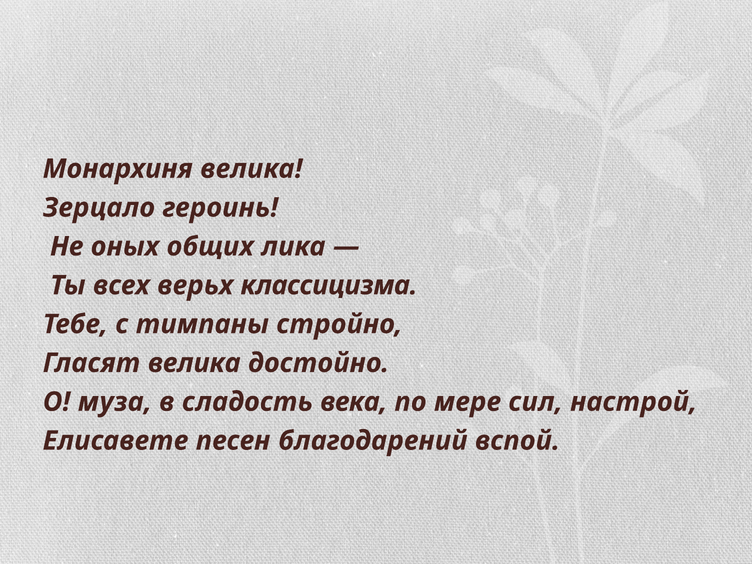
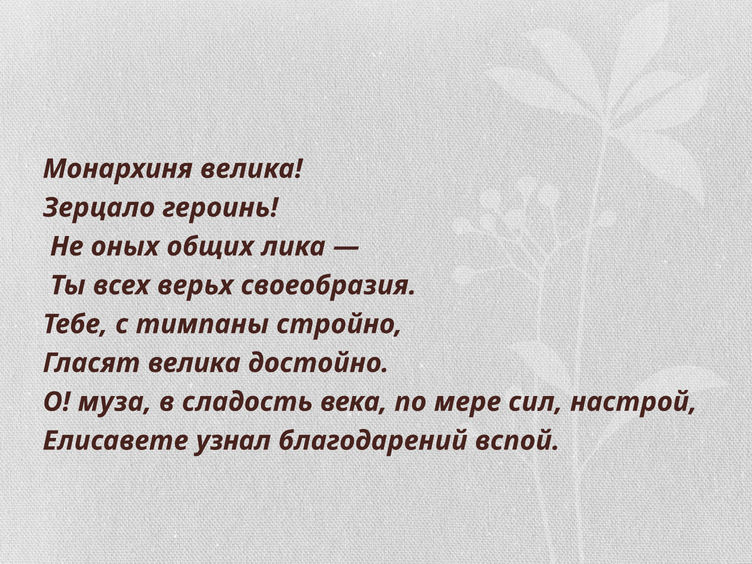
классицизма: классицизма -> своеобразия (329, 285)
песен: песен -> узнал (233, 441)
